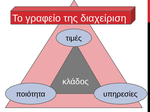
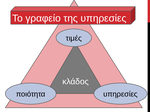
της διαχείριση: διαχείριση -> υπηρεσίες (103, 18)
